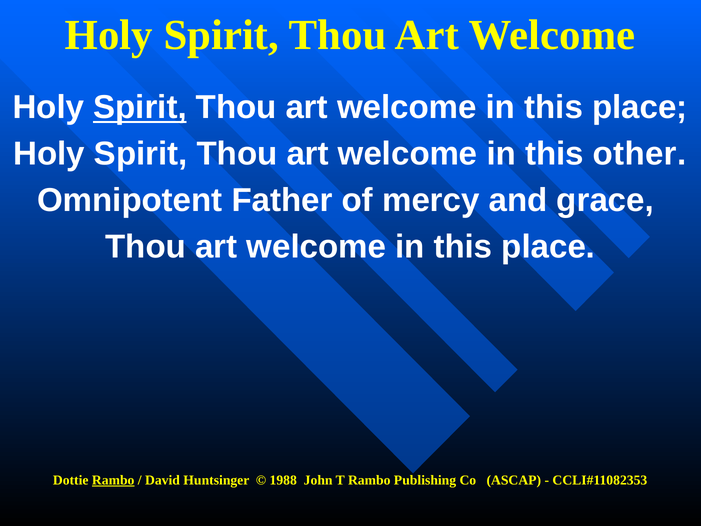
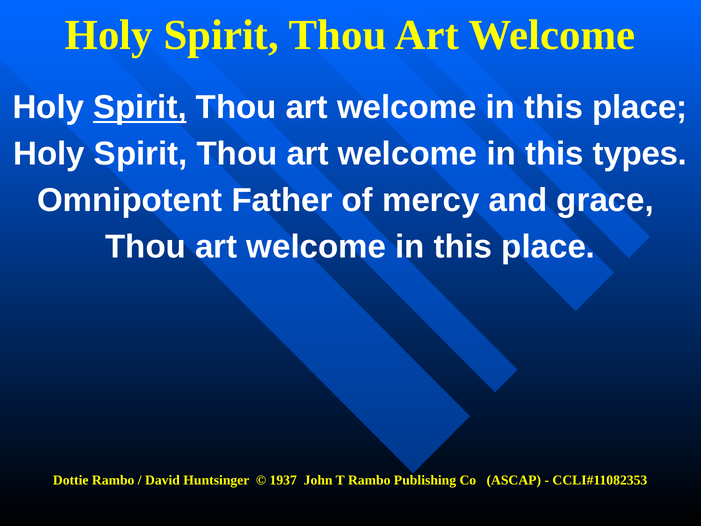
other: other -> types (640, 154)
Rambo underline: present -> none (113, 480)
1988: 1988 -> 1937 (283, 480)
